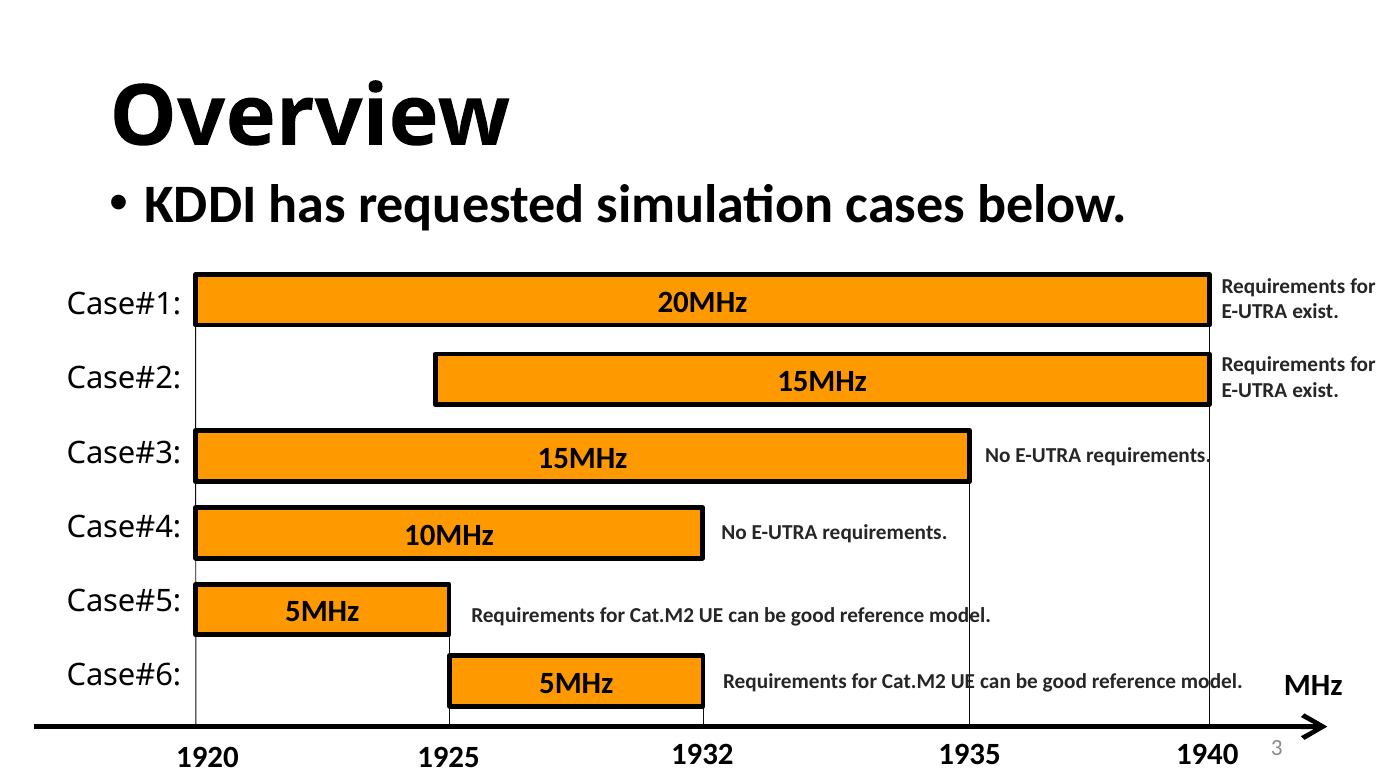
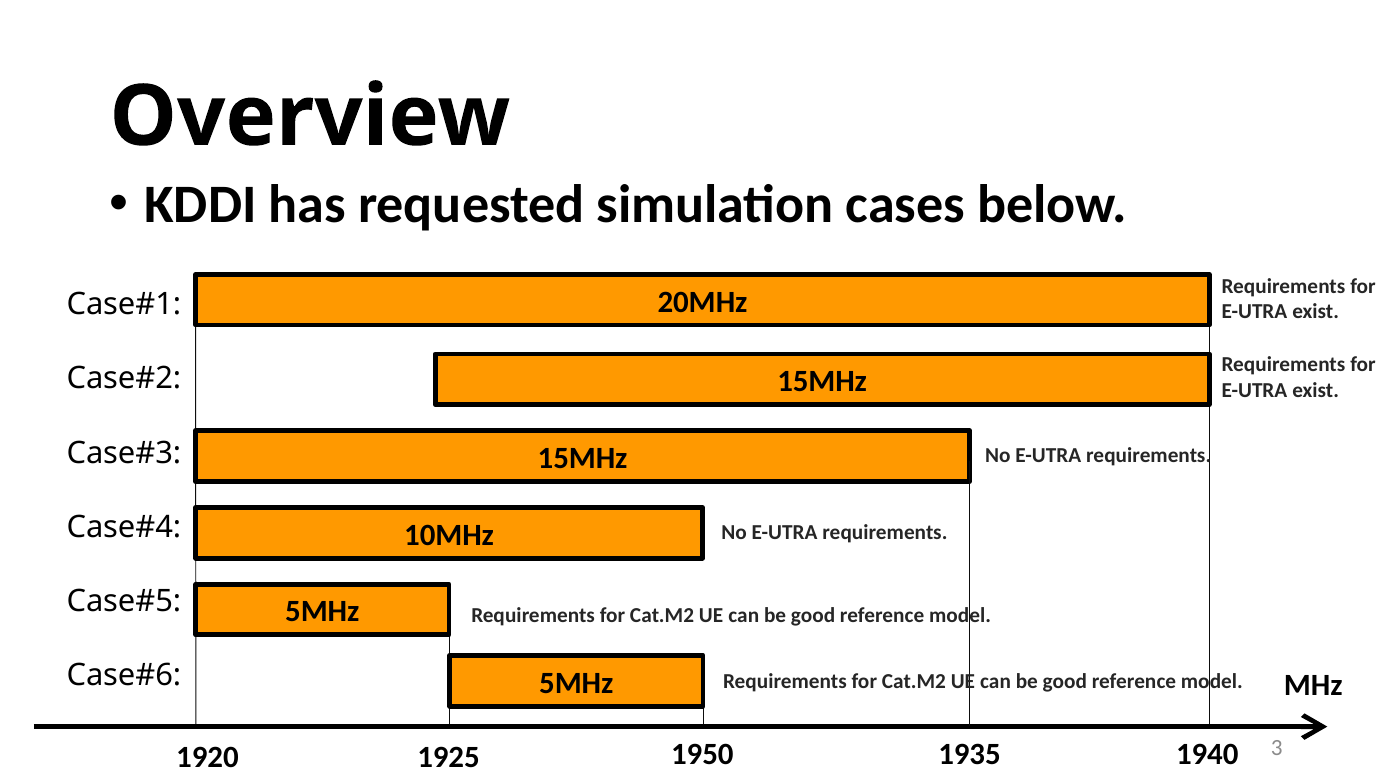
1932: 1932 -> 1950 (702, 754)
